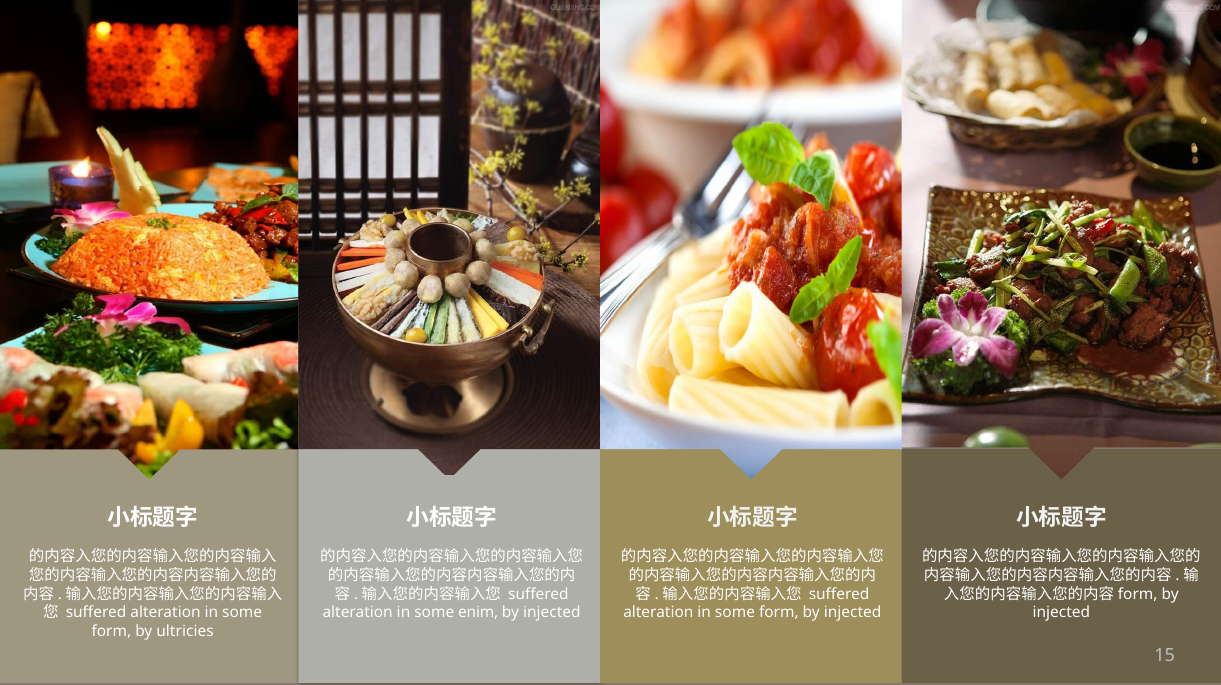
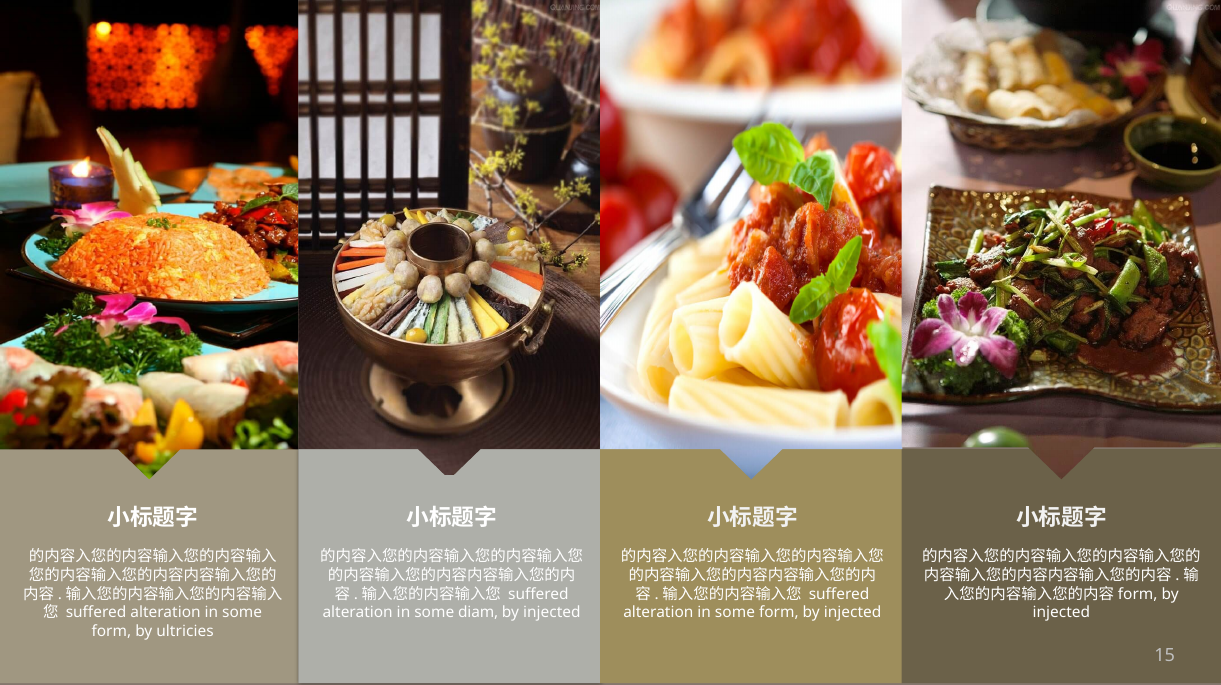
enim: enim -> diam (478, 613)
